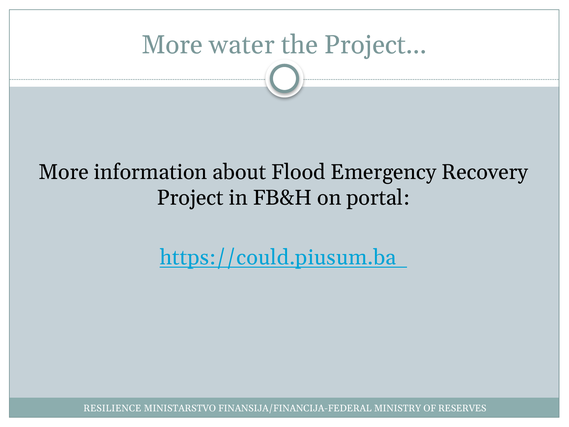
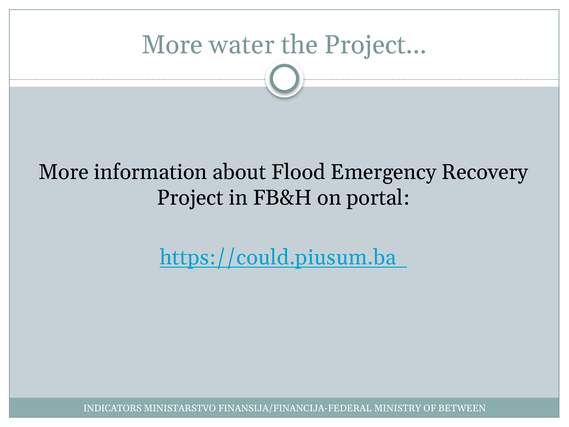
RESILIENCE: RESILIENCE -> INDICATORS (112, 408)
RESERVES: RESERVES -> BETWEEN (462, 408)
